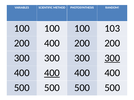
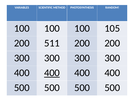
103: 103 -> 105 (112, 28)
200 400: 400 -> 511 (52, 43)
300 underline: present -> none (112, 58)
